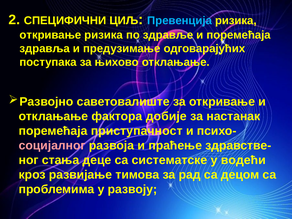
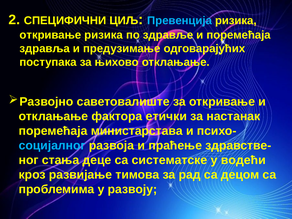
добије: добије -> етички (166, 116)
приступачност: приступачност -> министарстава (137, 131)
социјалног colour: pink -> light blue (52, 145)
